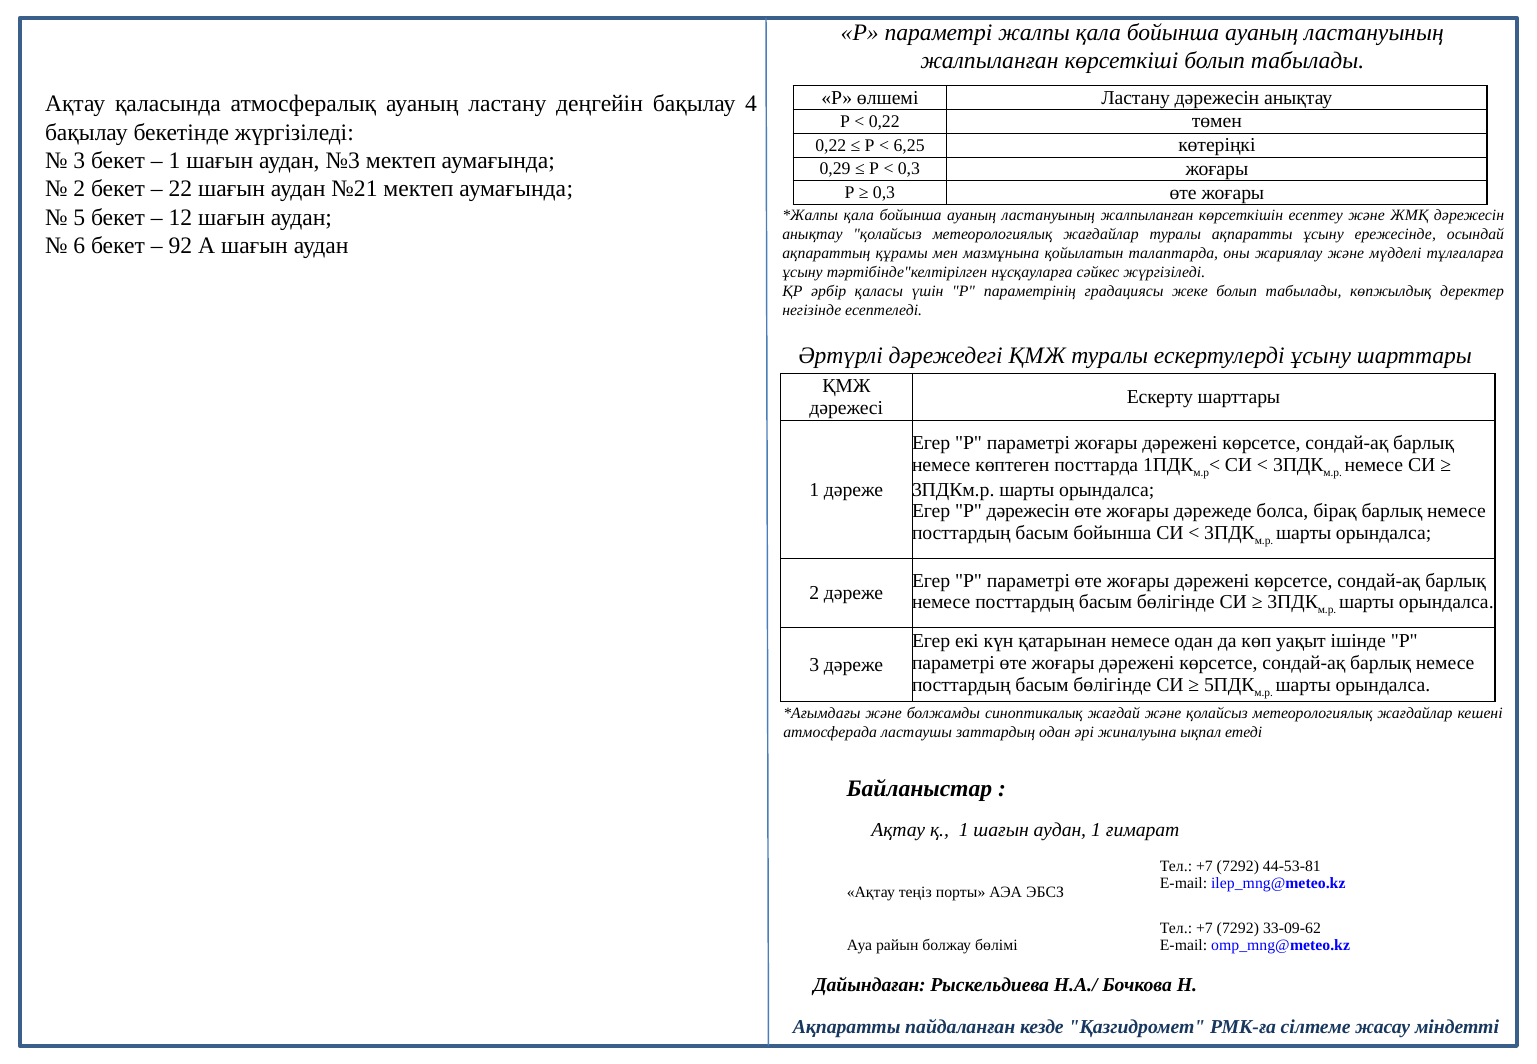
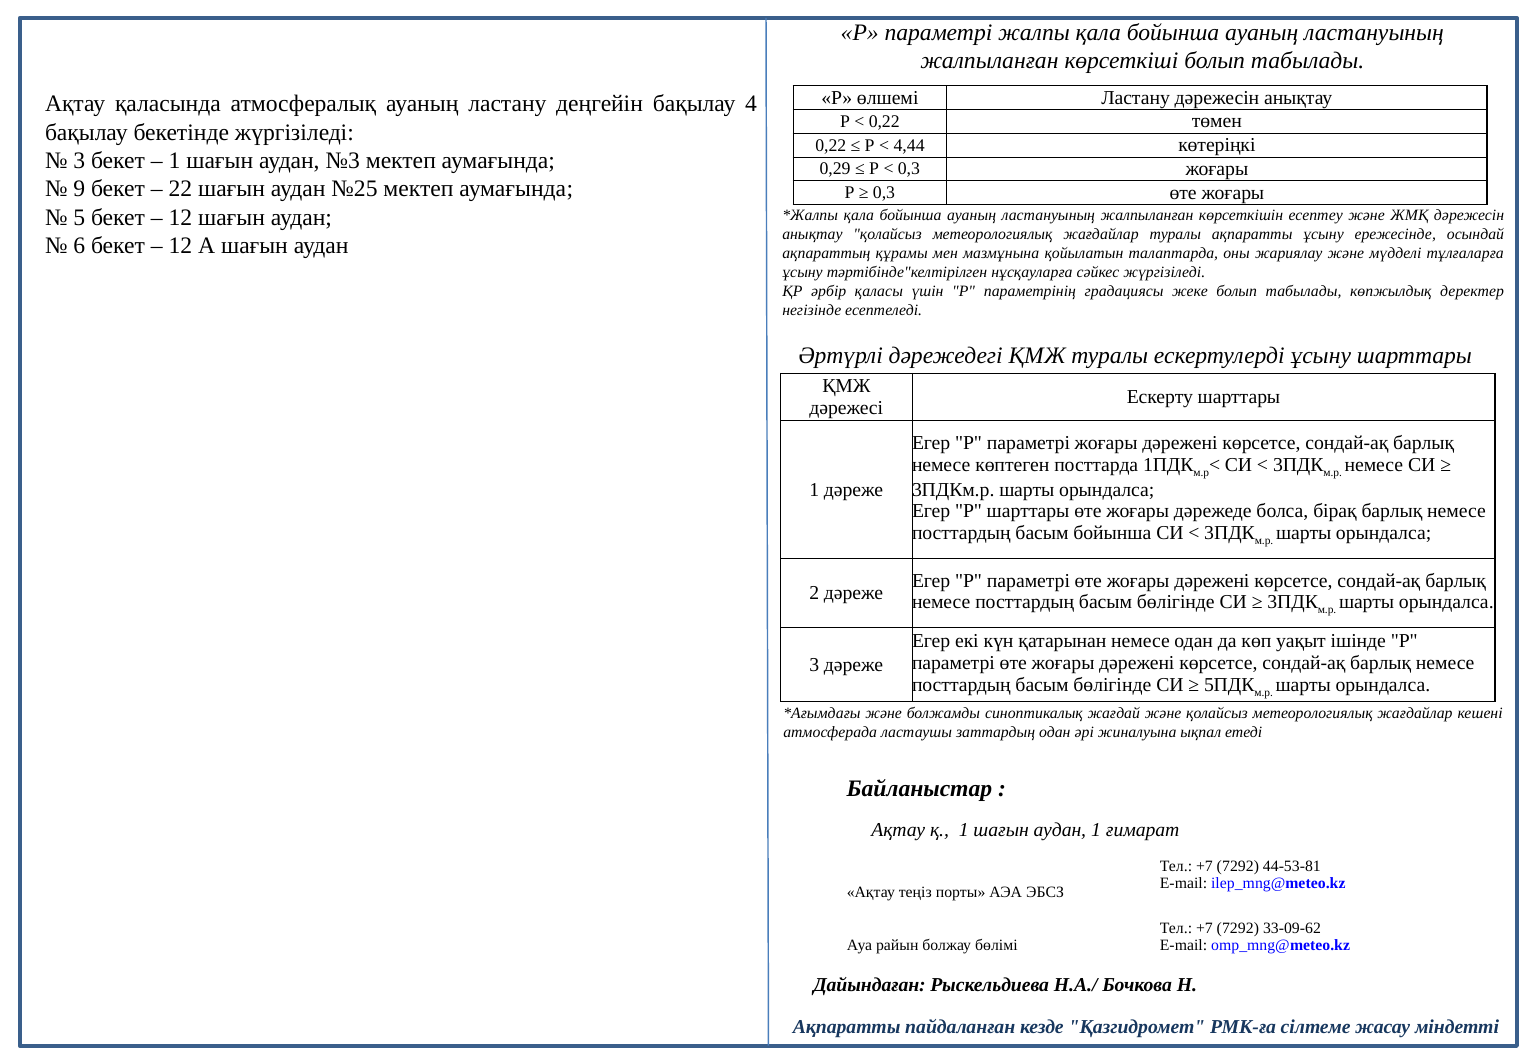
6,25: 6,25 -> 4,44 (909, 145)
2: 2 -> 9 (79, 189)
№21: №21 -> №25 (354, 189)
92: 92 -> 12 (180, 246)
P дәрежесін: дәрежесін -> шарттары (1028, 511)
